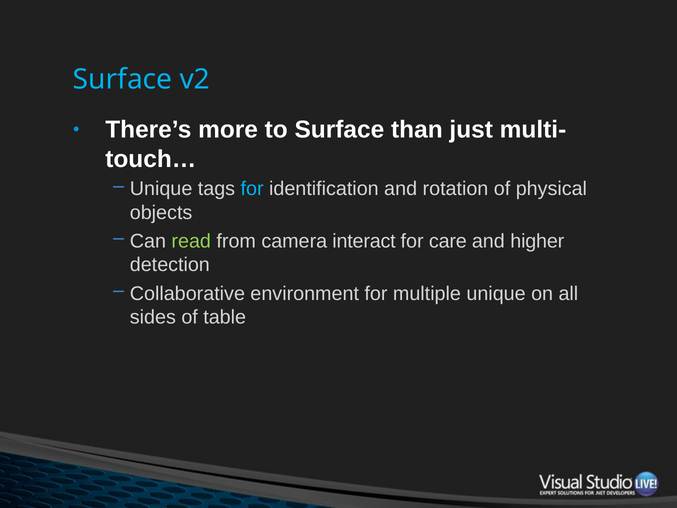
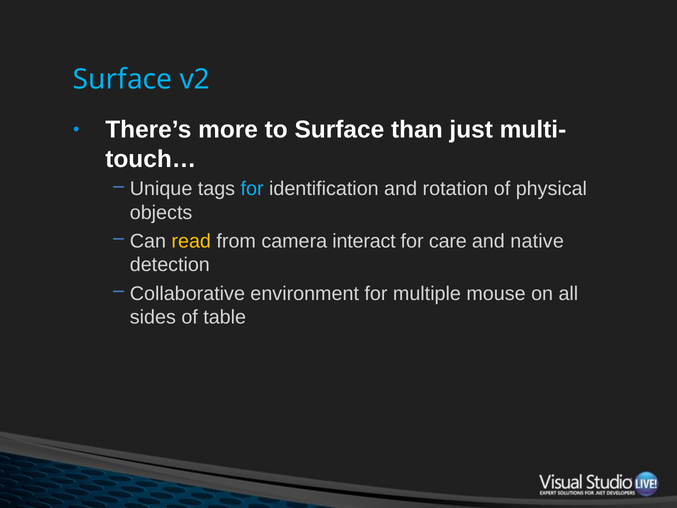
read colour: light green -> yellow (191, 241)
higher: higher -> native (537, 241)
multiple unique: unique -> mouse (496, 293)
